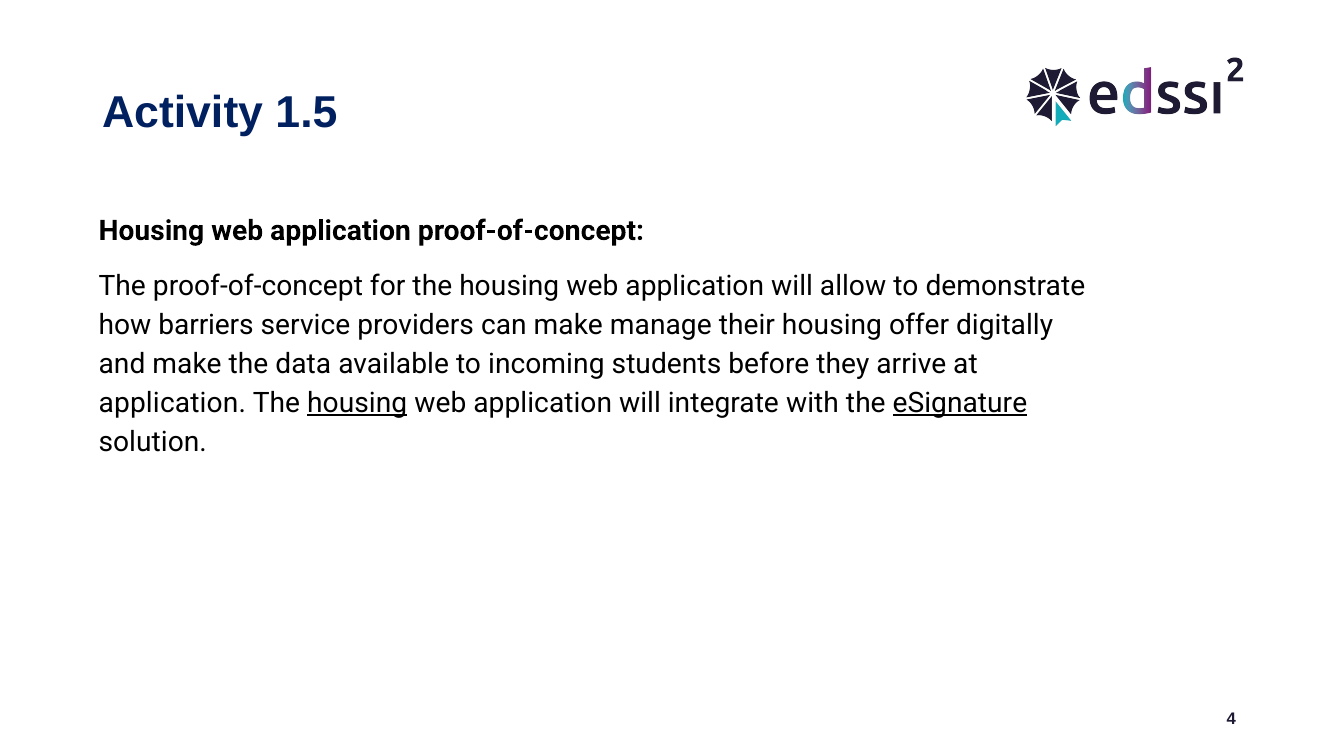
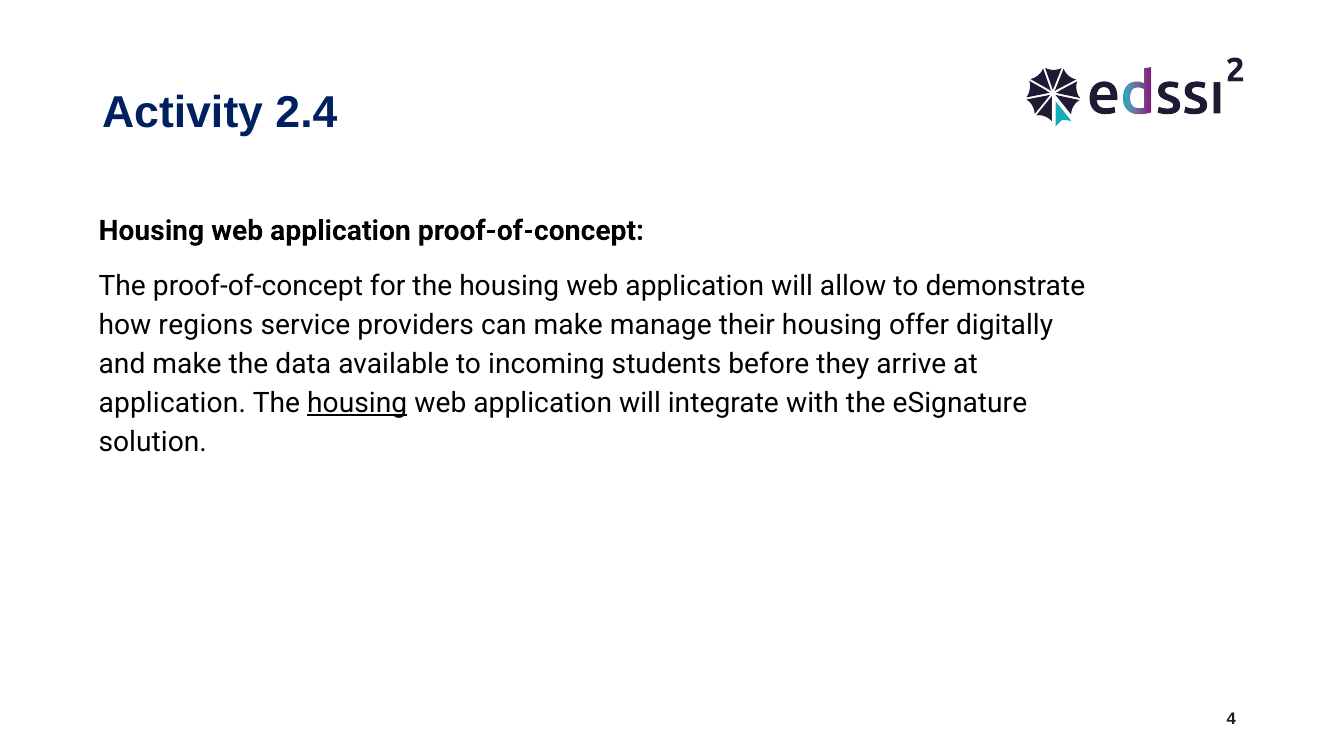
1.5: 1.5 -> 2.4 (306, 113)
barriers: barriers -> regions (206, 325)
eSignature underline: present -> none (960, 403)
